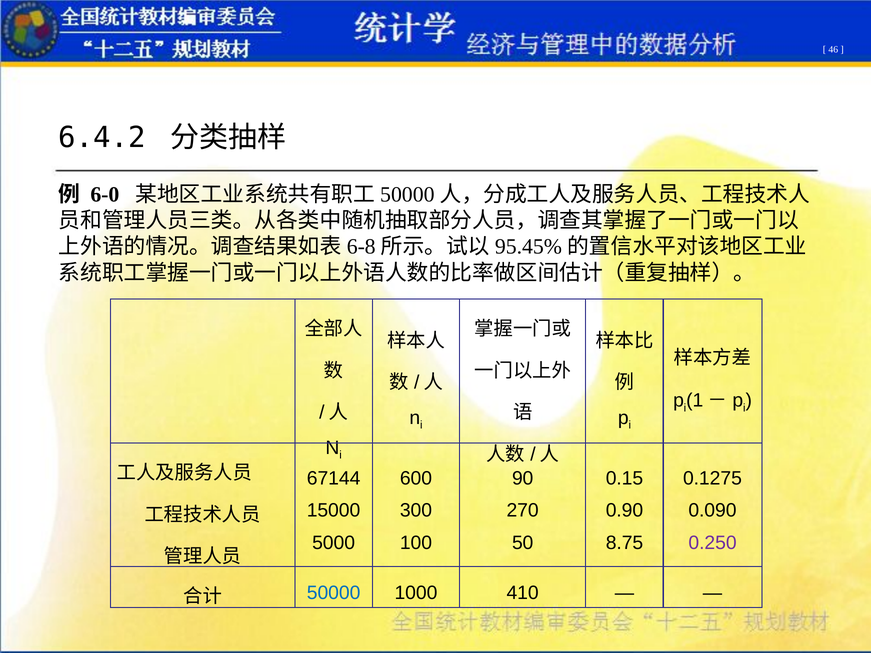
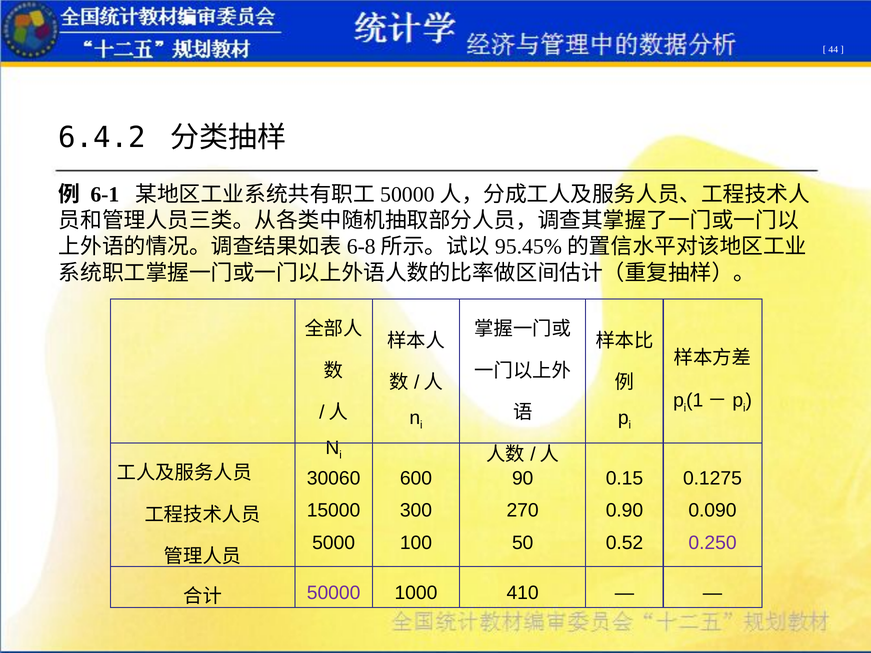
46: 46 -> 44 (833, 49)
6-0: 6-0 -> 6-1 (105, 195)
67144: 67144 -> 30060 (334, 478)
8.75: 8.75 -> 0.52 (624, 543)
50000 colour: blue -> purple (334, 593)
